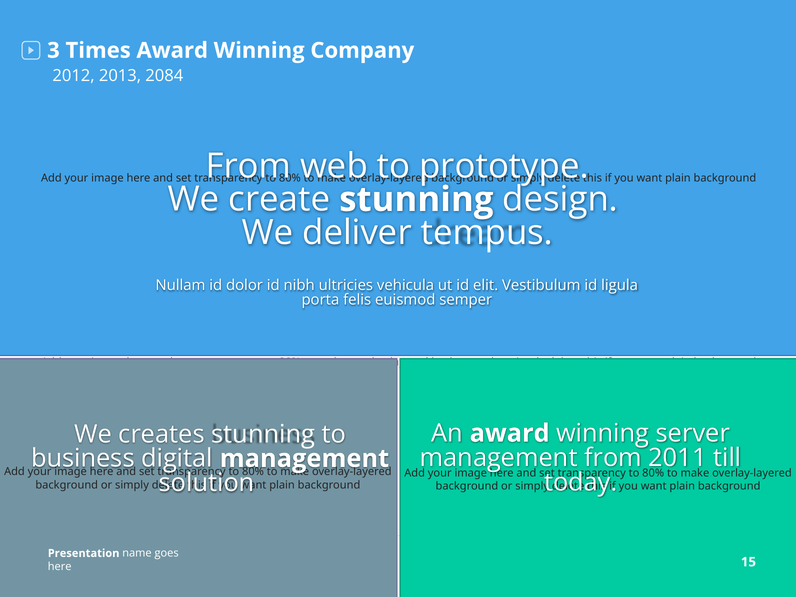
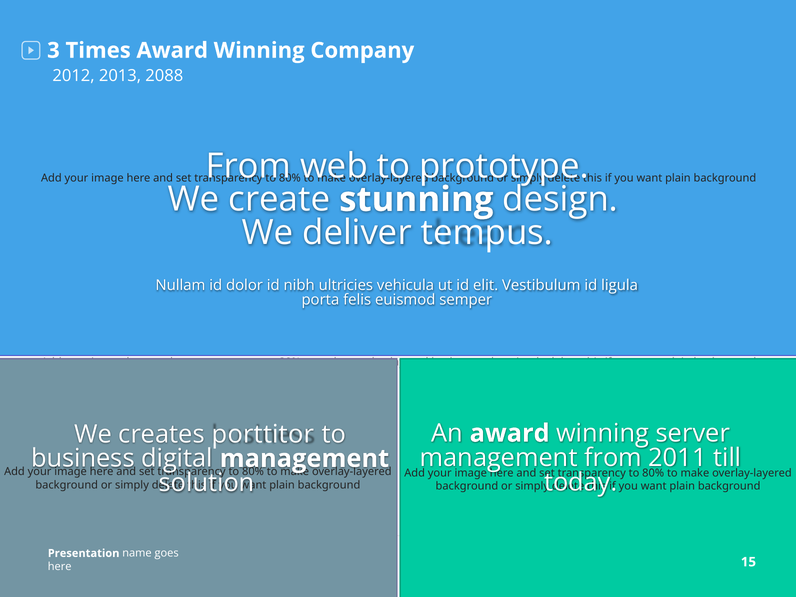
2084: 2084 -> 2088 (164, 76)
creates stunning: stunning -> porttitor (263, 434)
